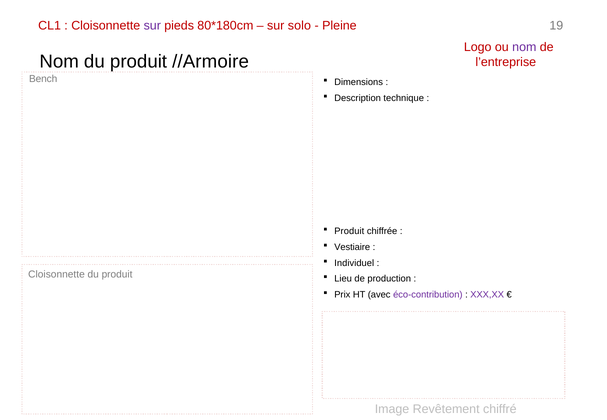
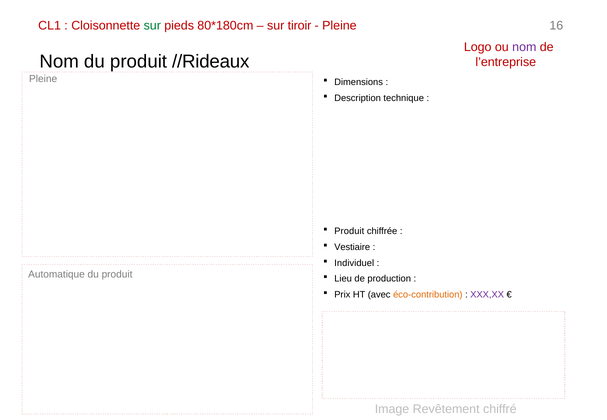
sur colour: purple -> green (152, 26)
solo: solo -> tiroir (300, 26)
19: 19 -> 16 (556, 26)
//Armoire: //Armoire -> //Rideaux (211, 62)
Bench: Bench -> Pleine (43, 79)
Cloisonnette: Cloisonnette -> Automatique (57, 275)
éco-contribution colour: purple -> orange (428, 295)
